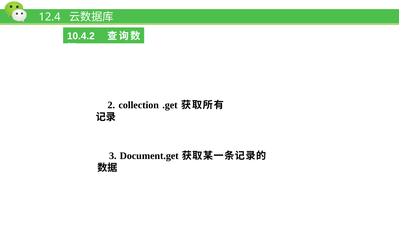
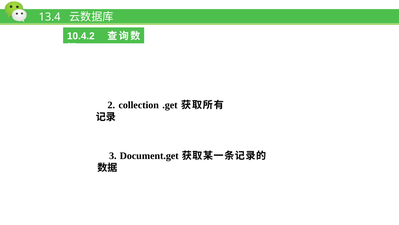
12.4: 12.4 -> 13.4 (50, 17)
